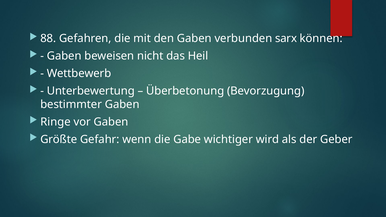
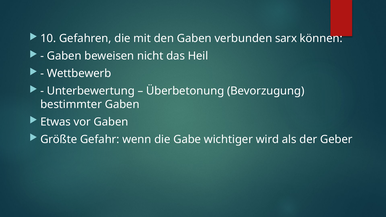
88: 88 -> 10 (48, 38)
Ringe: Ringe -> Etwas (56, 122)
